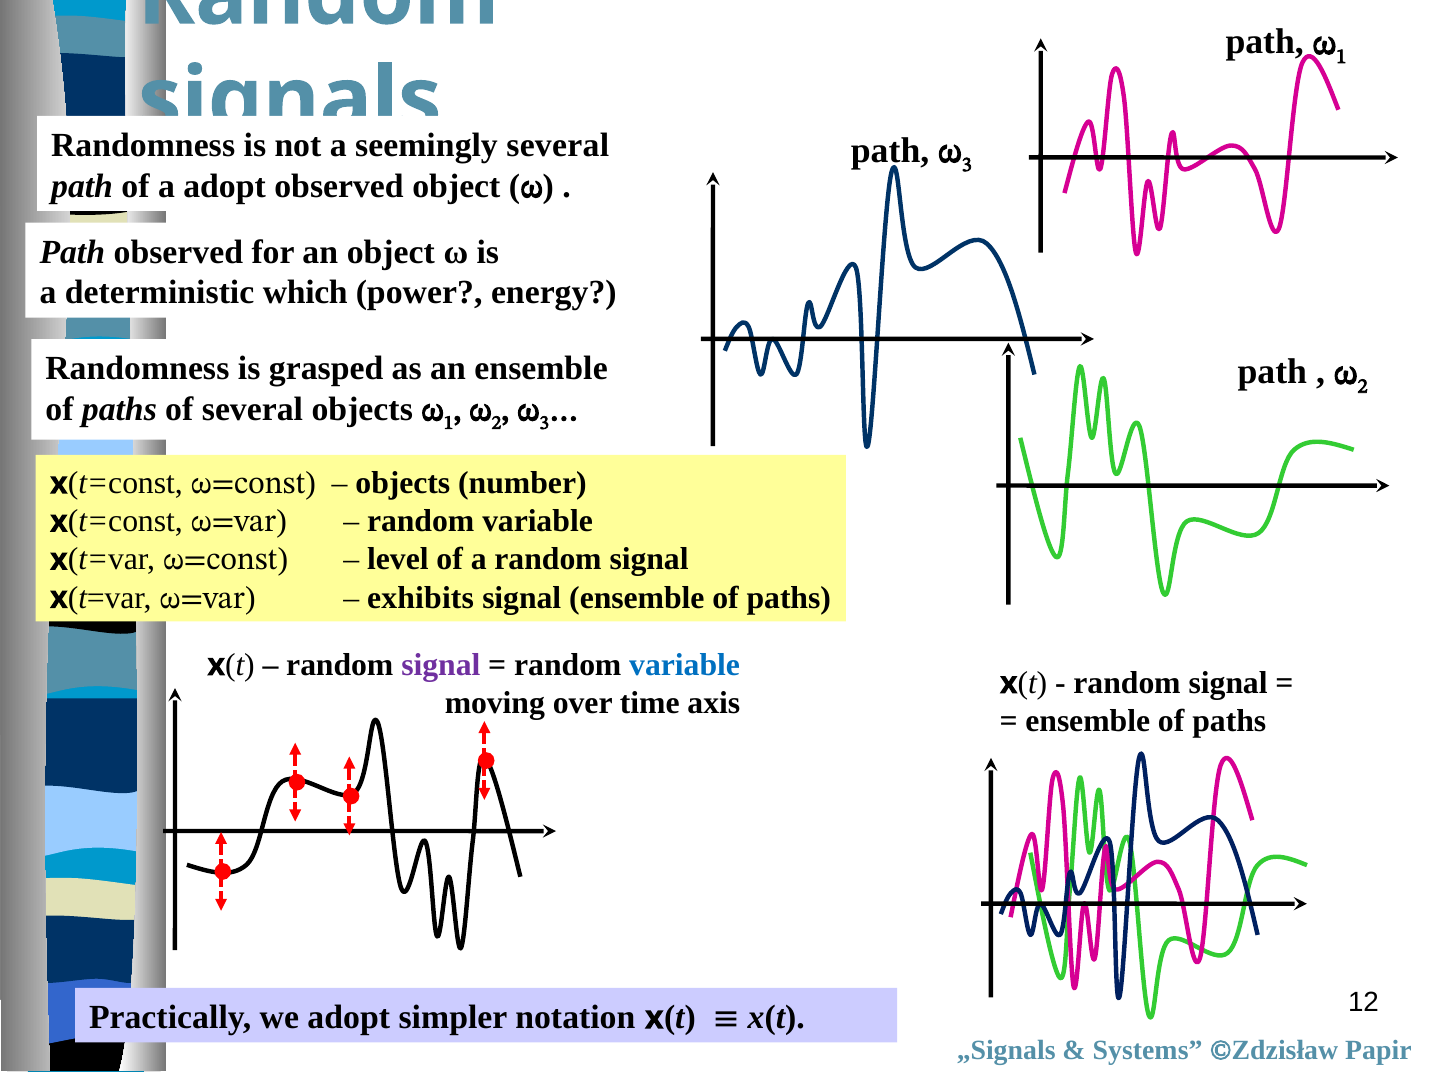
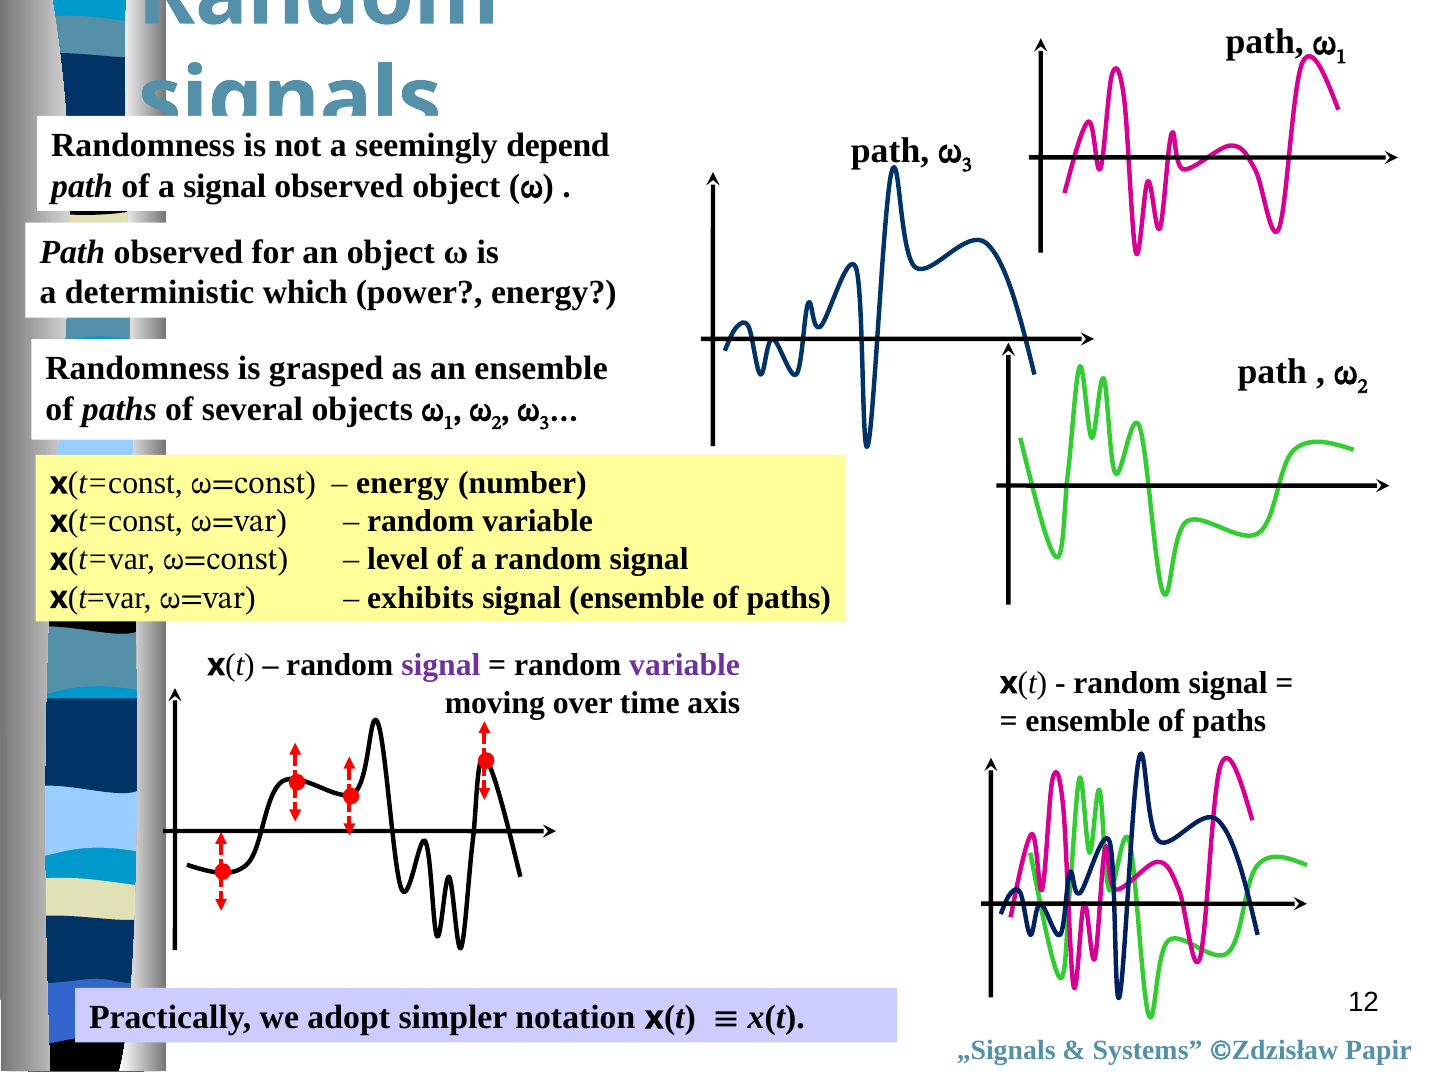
several: several -> depend (558, 146)
a adopt: adopt -> signal (225, 186)
objects: objects -> energy (403, 483)
variable colour: blue -> purple (685, 665)
